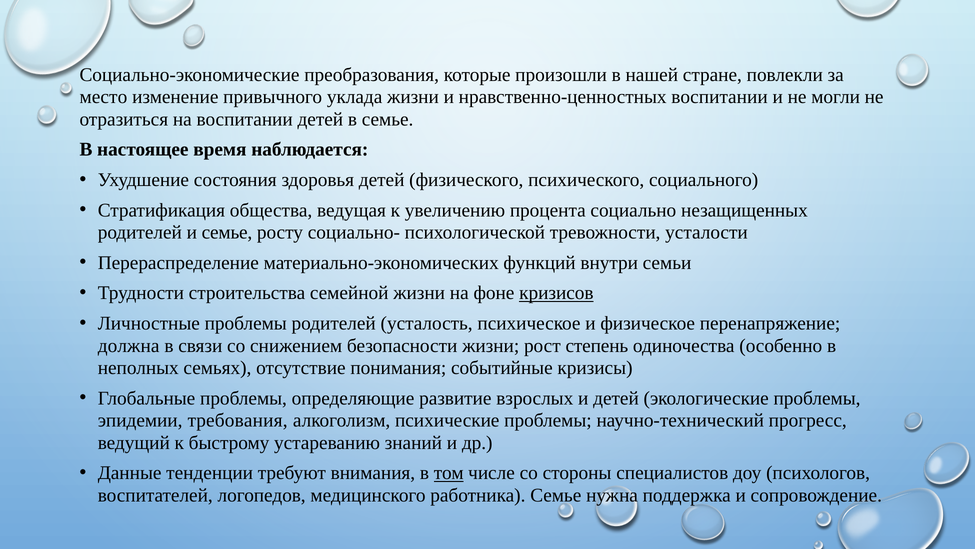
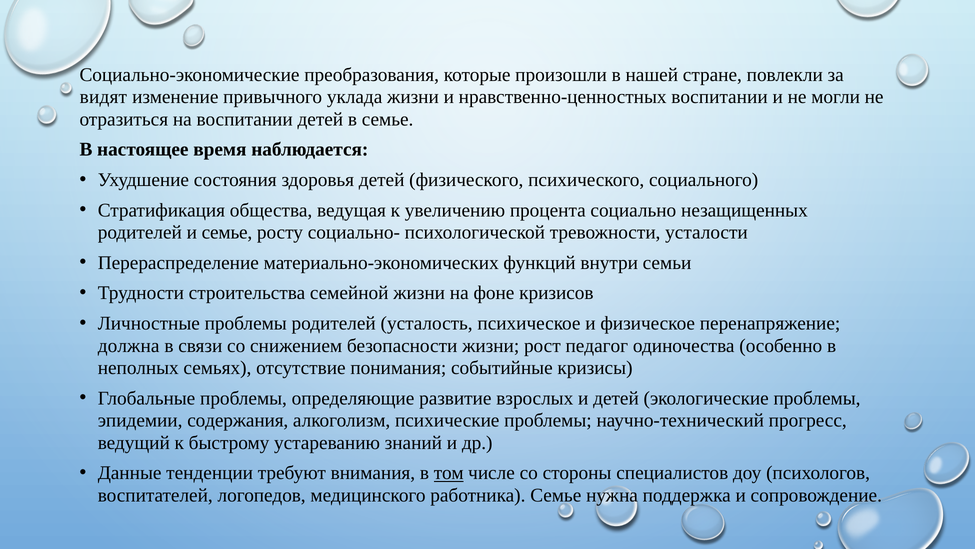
место: место -> видят (103, 97)
кризисов underline: present -> none (556, 293)
степень: степень -> педагог (597, 345)
требования: требования -> содержания (238, 420)
